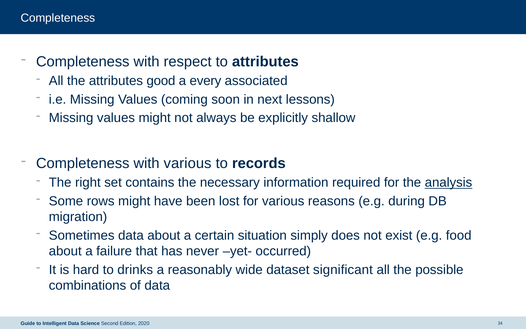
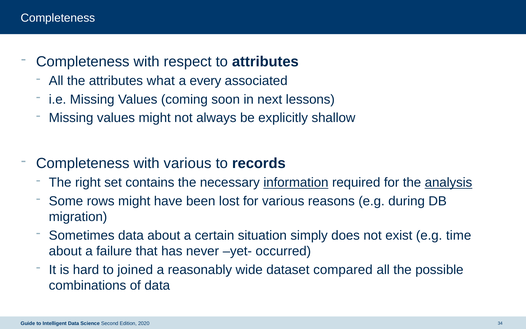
good: good -> what (161, 81)
information underline: none -> present (296, 182)
food: food -> time (459, 235)
drinks: drinks -> joined (135, 270)
significant: significant -> compared (343, 270)
